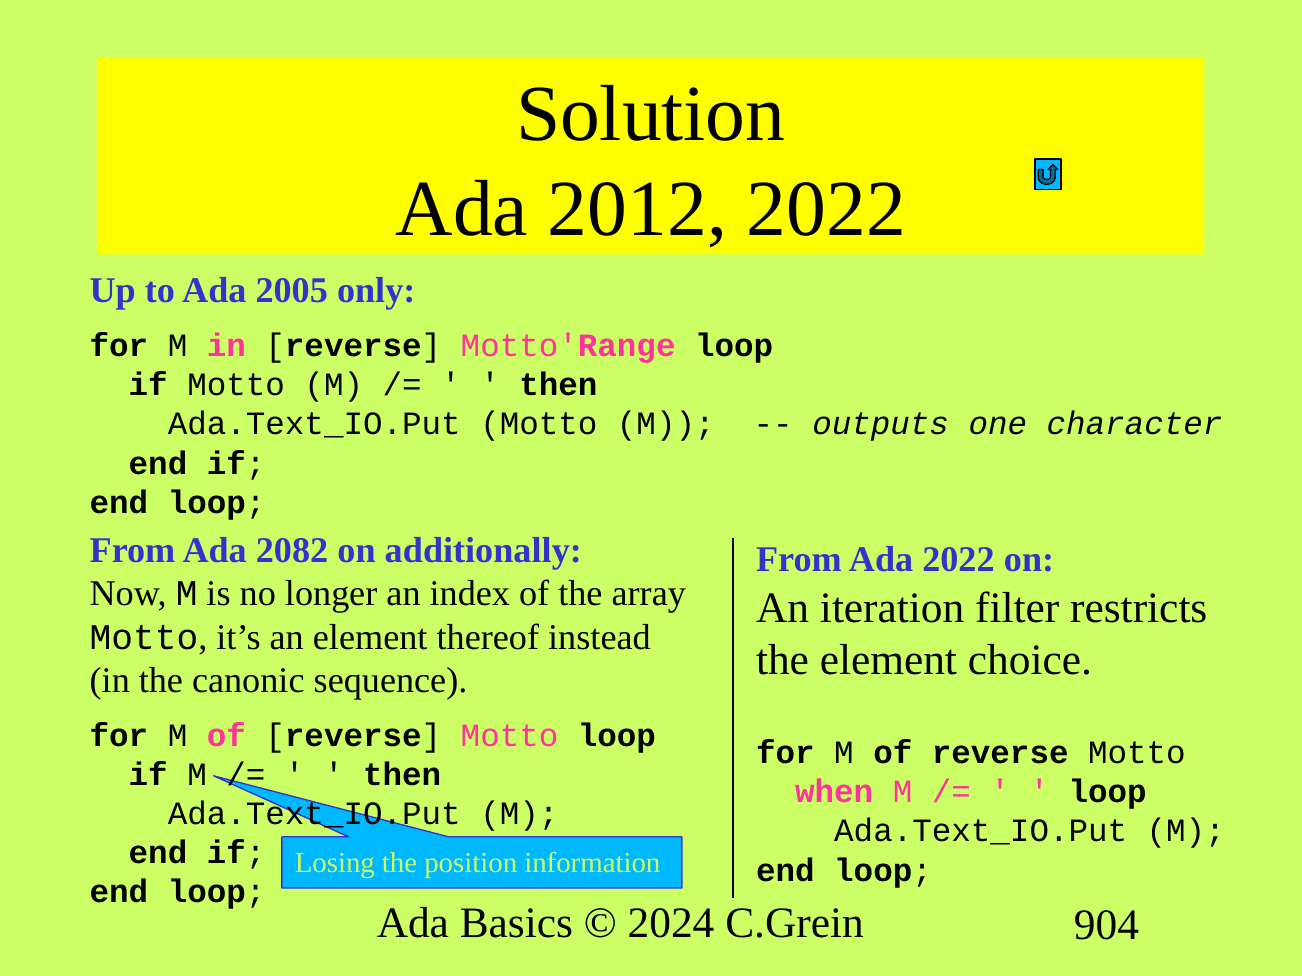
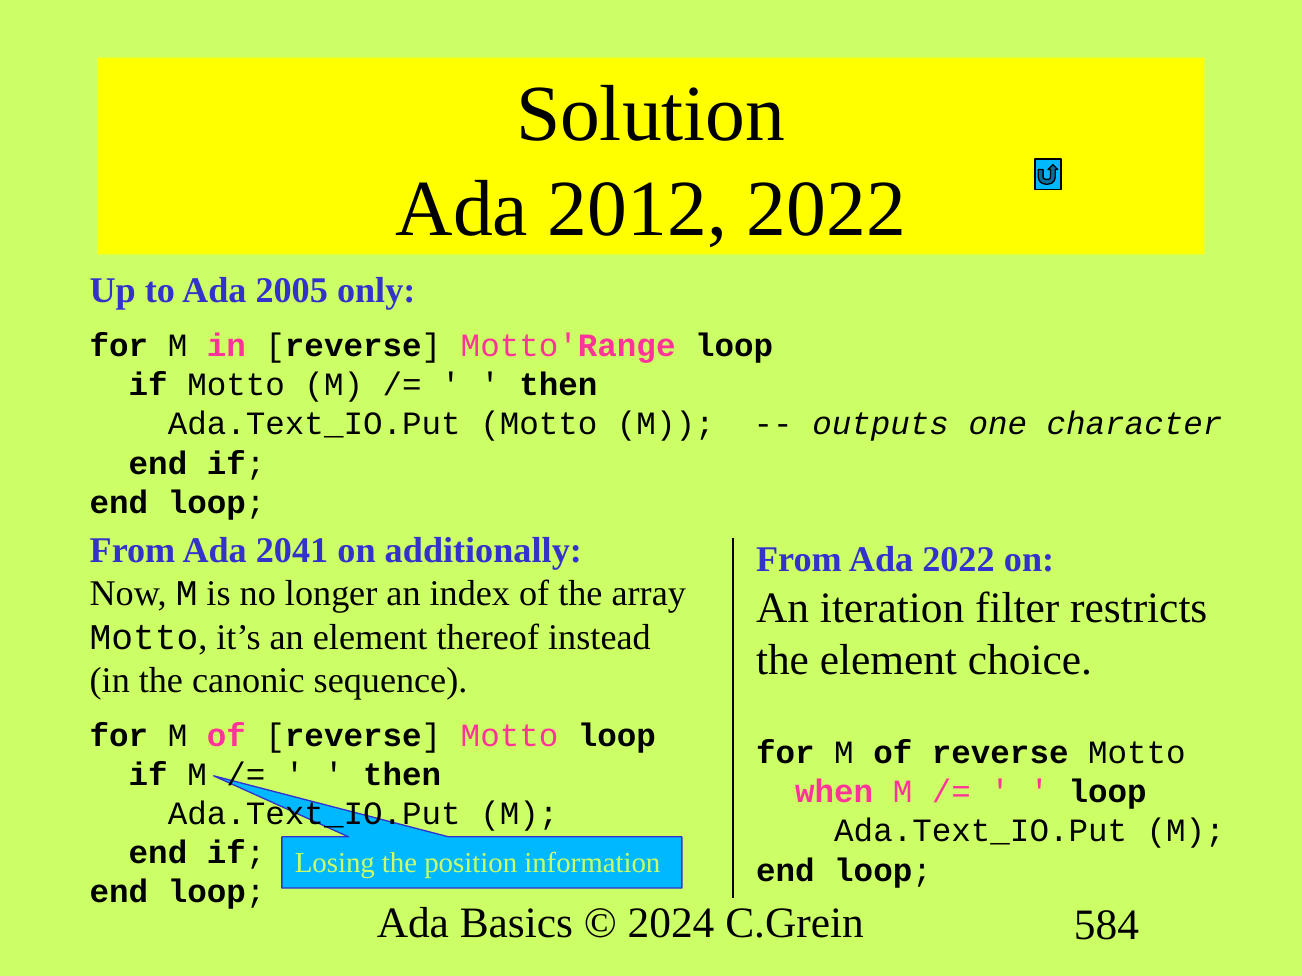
2082: 2082 -> 2041 (292, 551)
904: 904 -> 584 (1106, 925)
